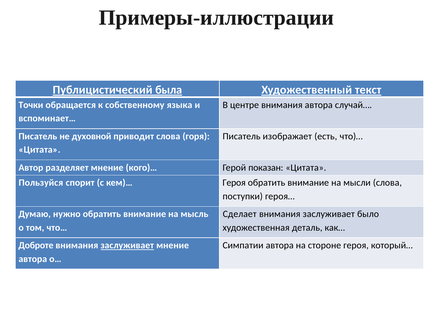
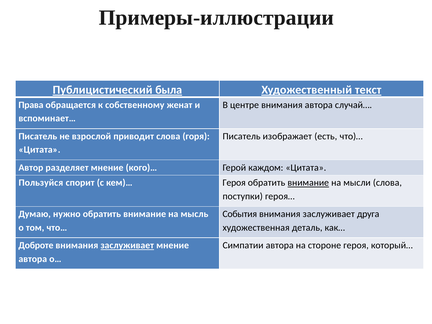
Точки: Точки -> Права (31, 105)
языка: языка -> женат (180, 105)
духовной: духовной -> взрослой (91, 136)
показан: показан -> каждом (266, 168)
внимание underline: none -> present (308, 183)
Сделает: Сделает -> События (240, 214)
было: было -> друга (368, 214)
